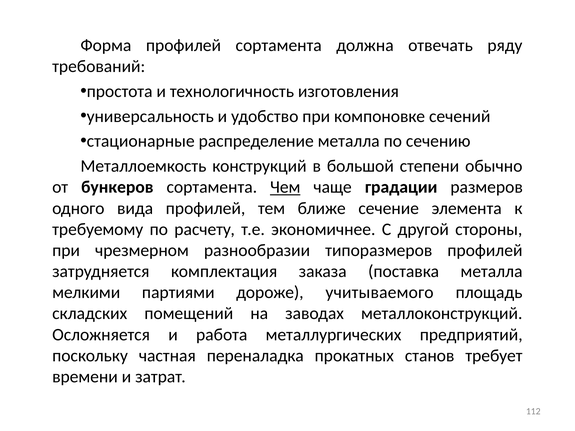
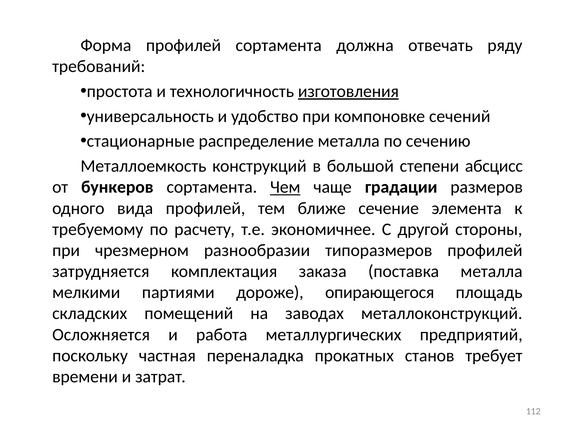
изготовления underline: none -> present (348, 91)
обычно: обычно -> абсцисс (494, 166)
учитываемого: учитываемого -> опирающегося (380, 293)
